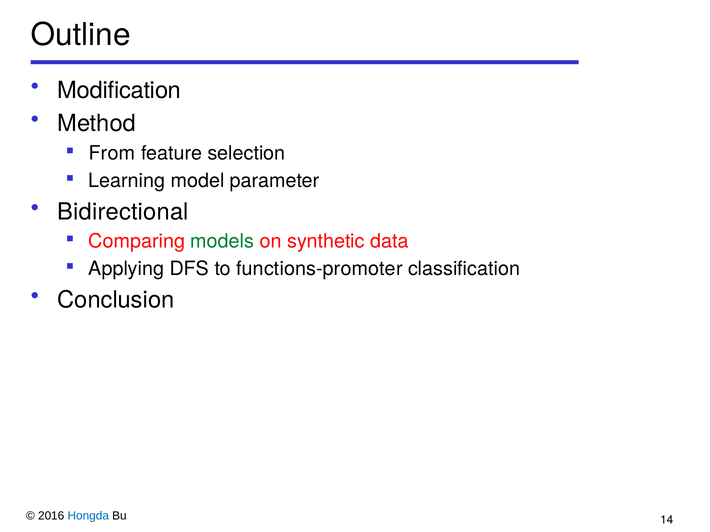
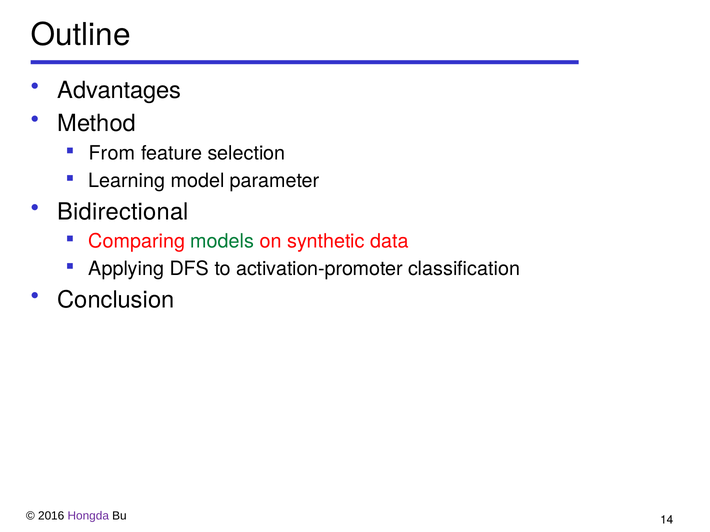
Modification: Modification -> Advantages (119, 90)
functions-promoter: functions-promoter -> activation-promoter (320, 269)
Hongda colour: blue -> purple (88, 517)
